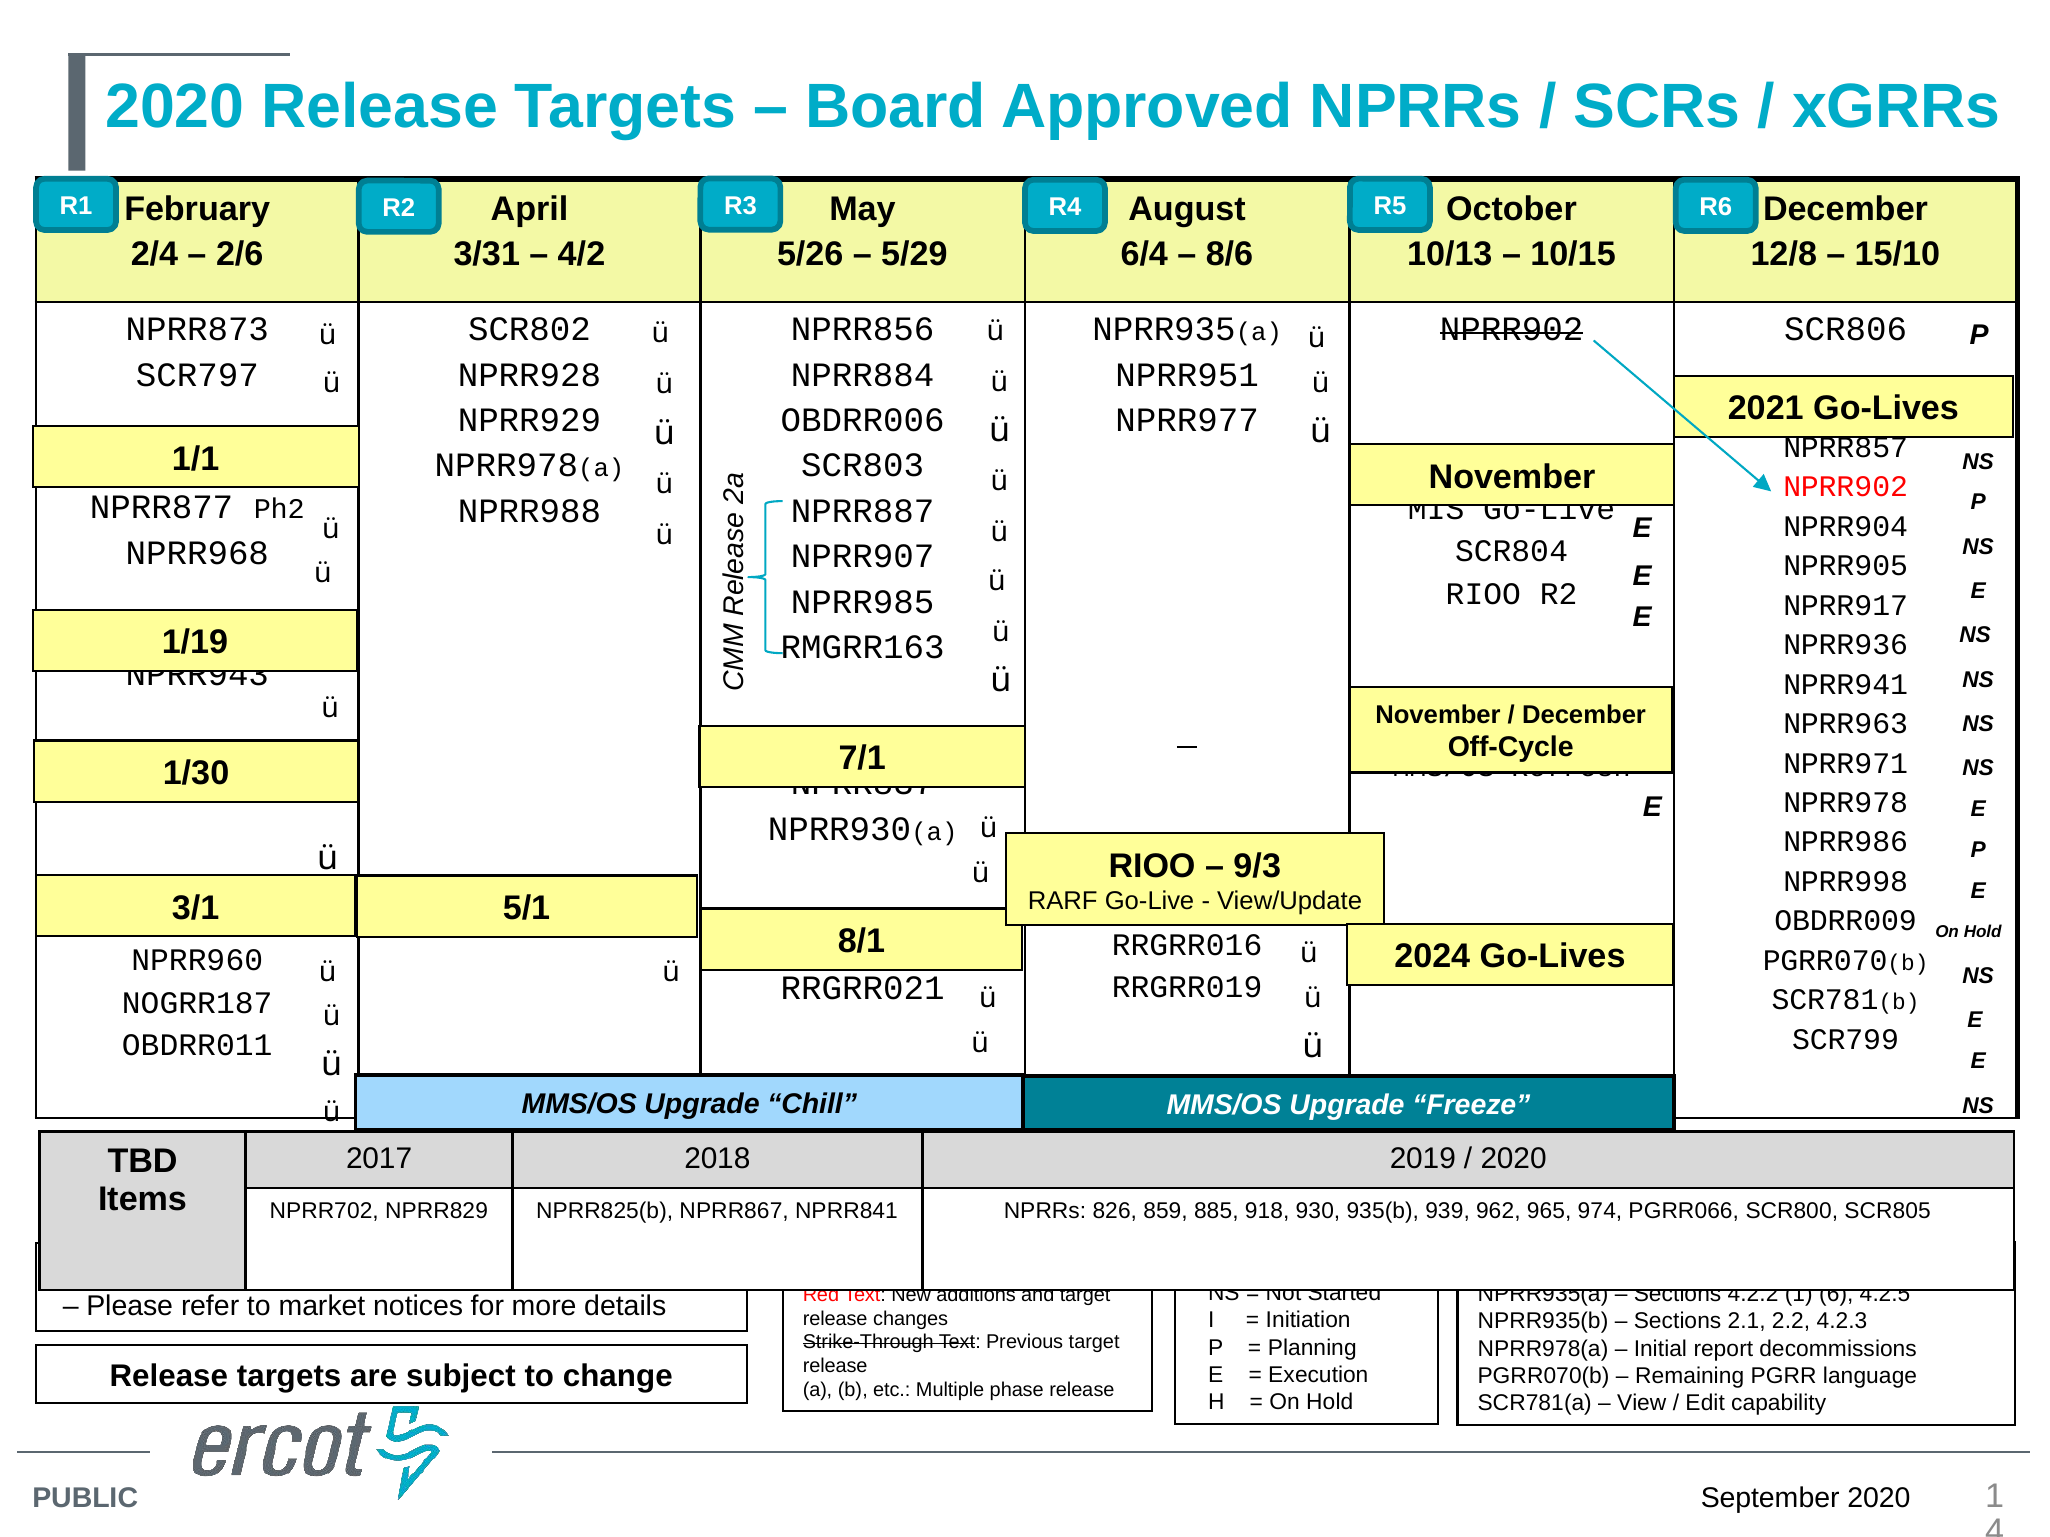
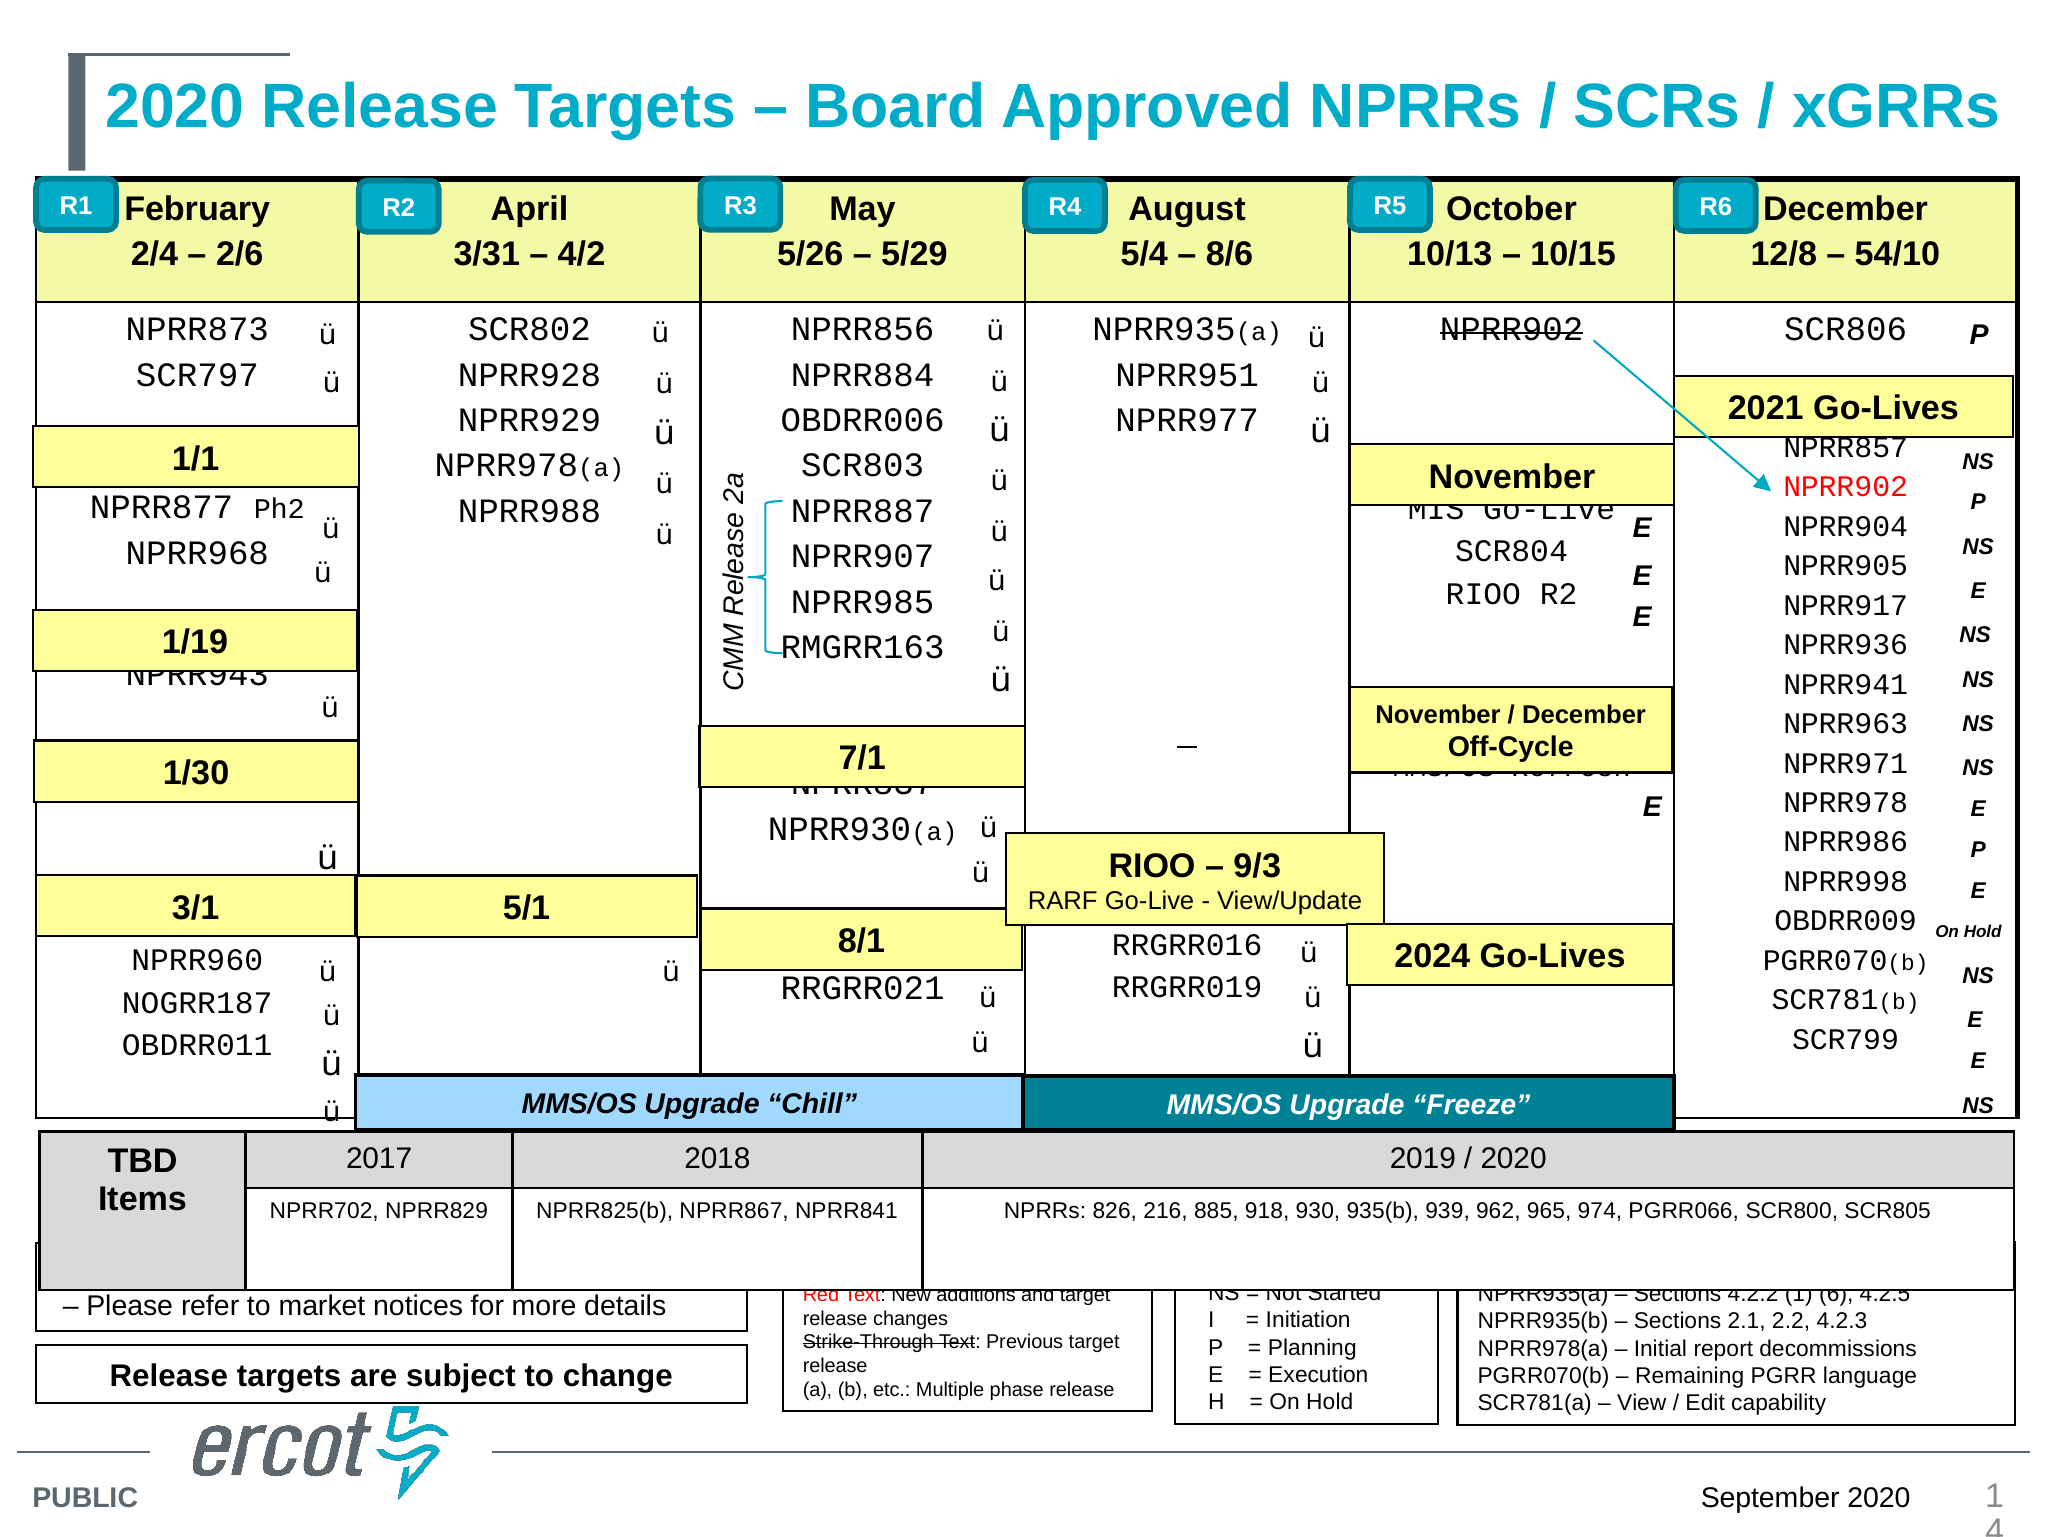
6/4: 6/4 -> 5/4 (1144, 254)
15/10: 15/10 -> 54/10 (1897, 254)
859: 859 -> 216 (1166, 1212)
